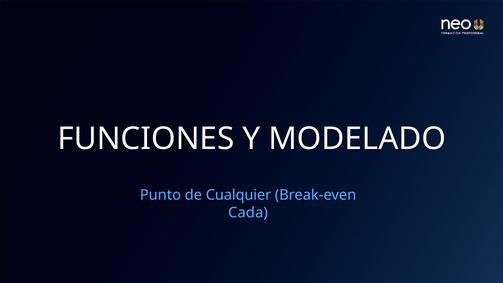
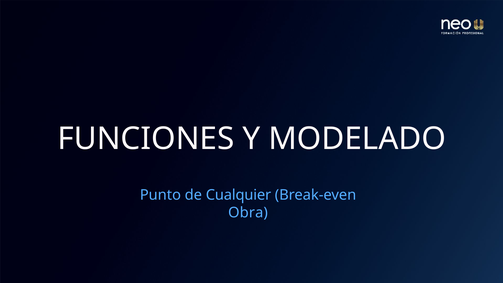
Cada: Cada -> Obra (248, 213)
